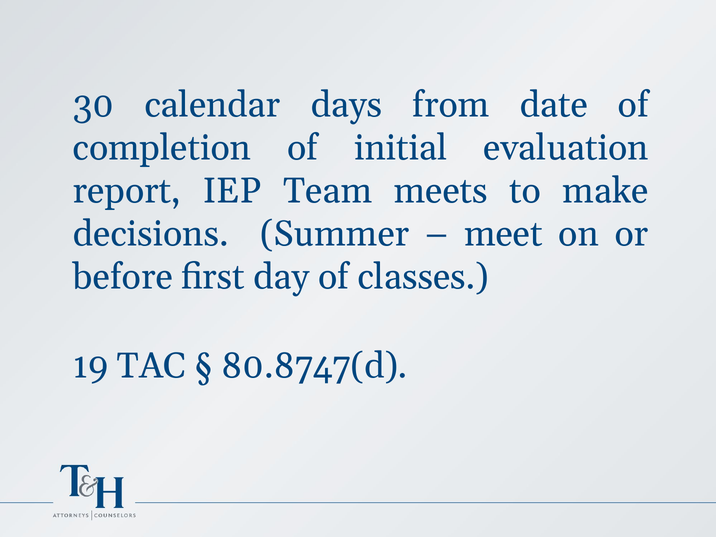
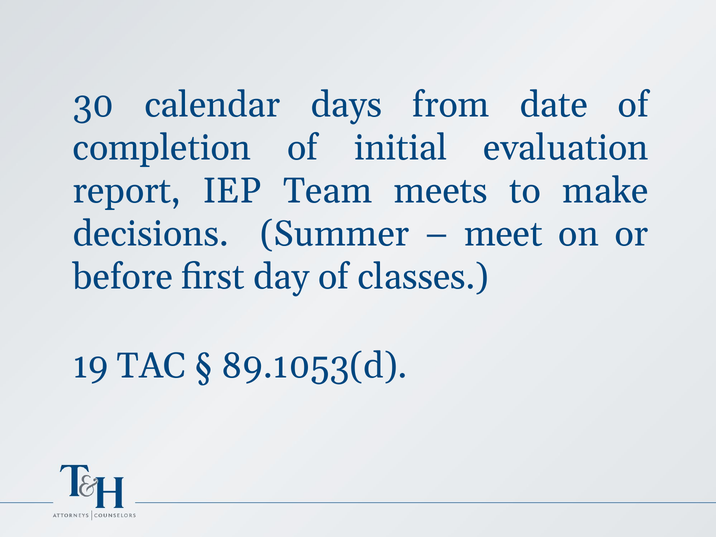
80.8747(d: 80.8747(d -> 89.1053(d (314, 366)
